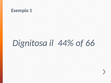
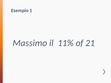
Dignitosa: Dignitosa -> Massimo (30, 43)
44%: 44% -> 11% (66, 43)
66: 66 -> 21 (90, 43)
